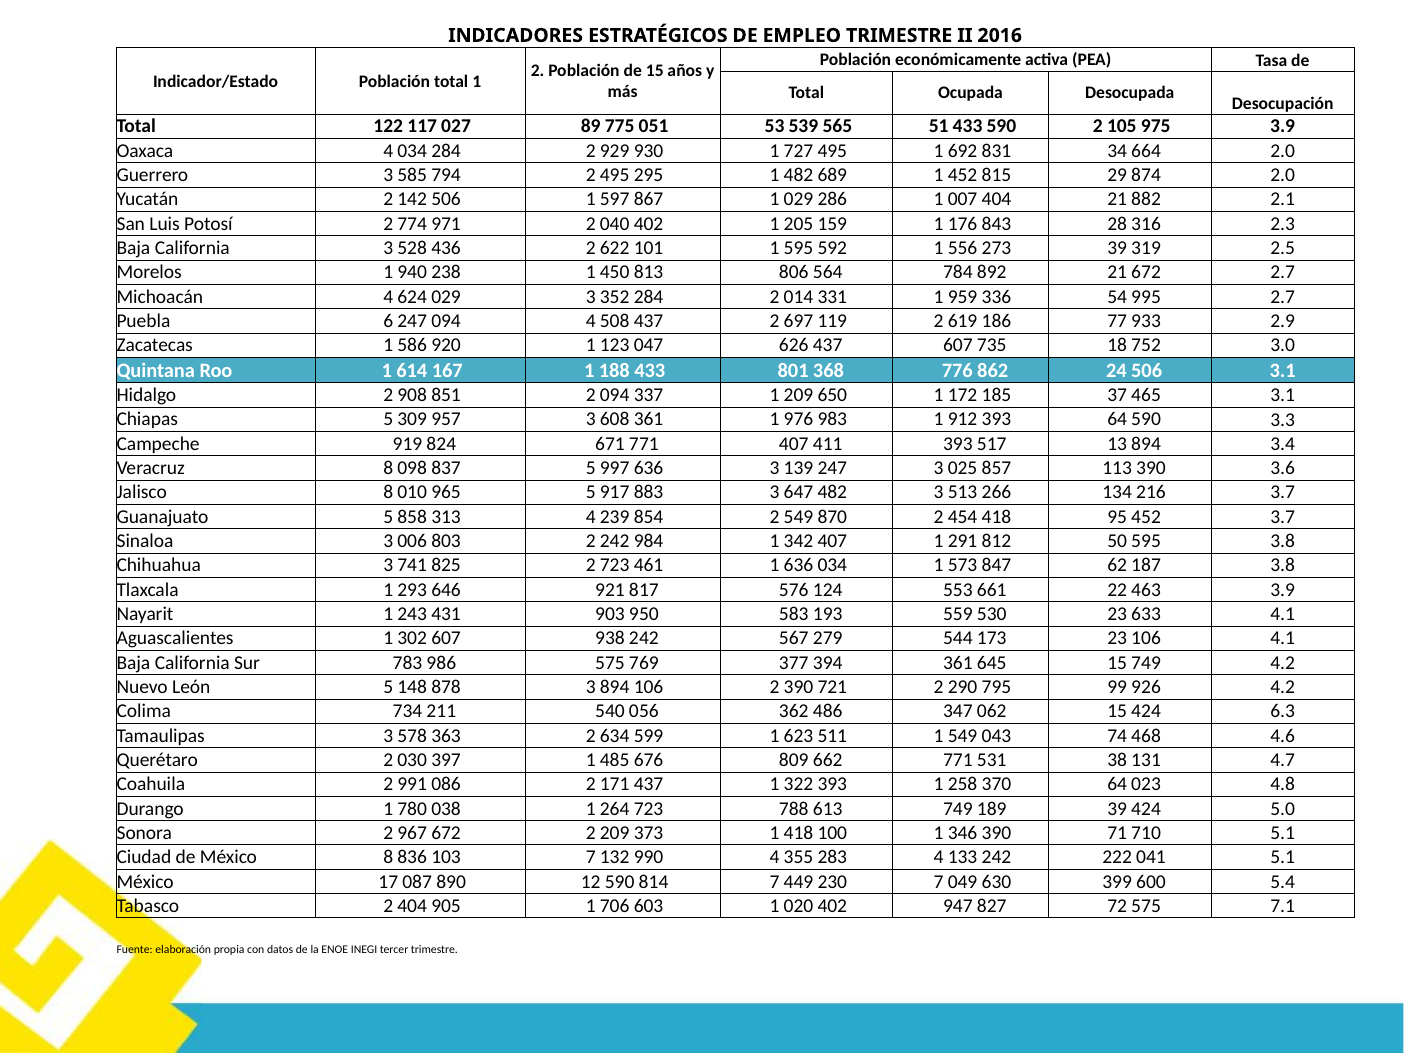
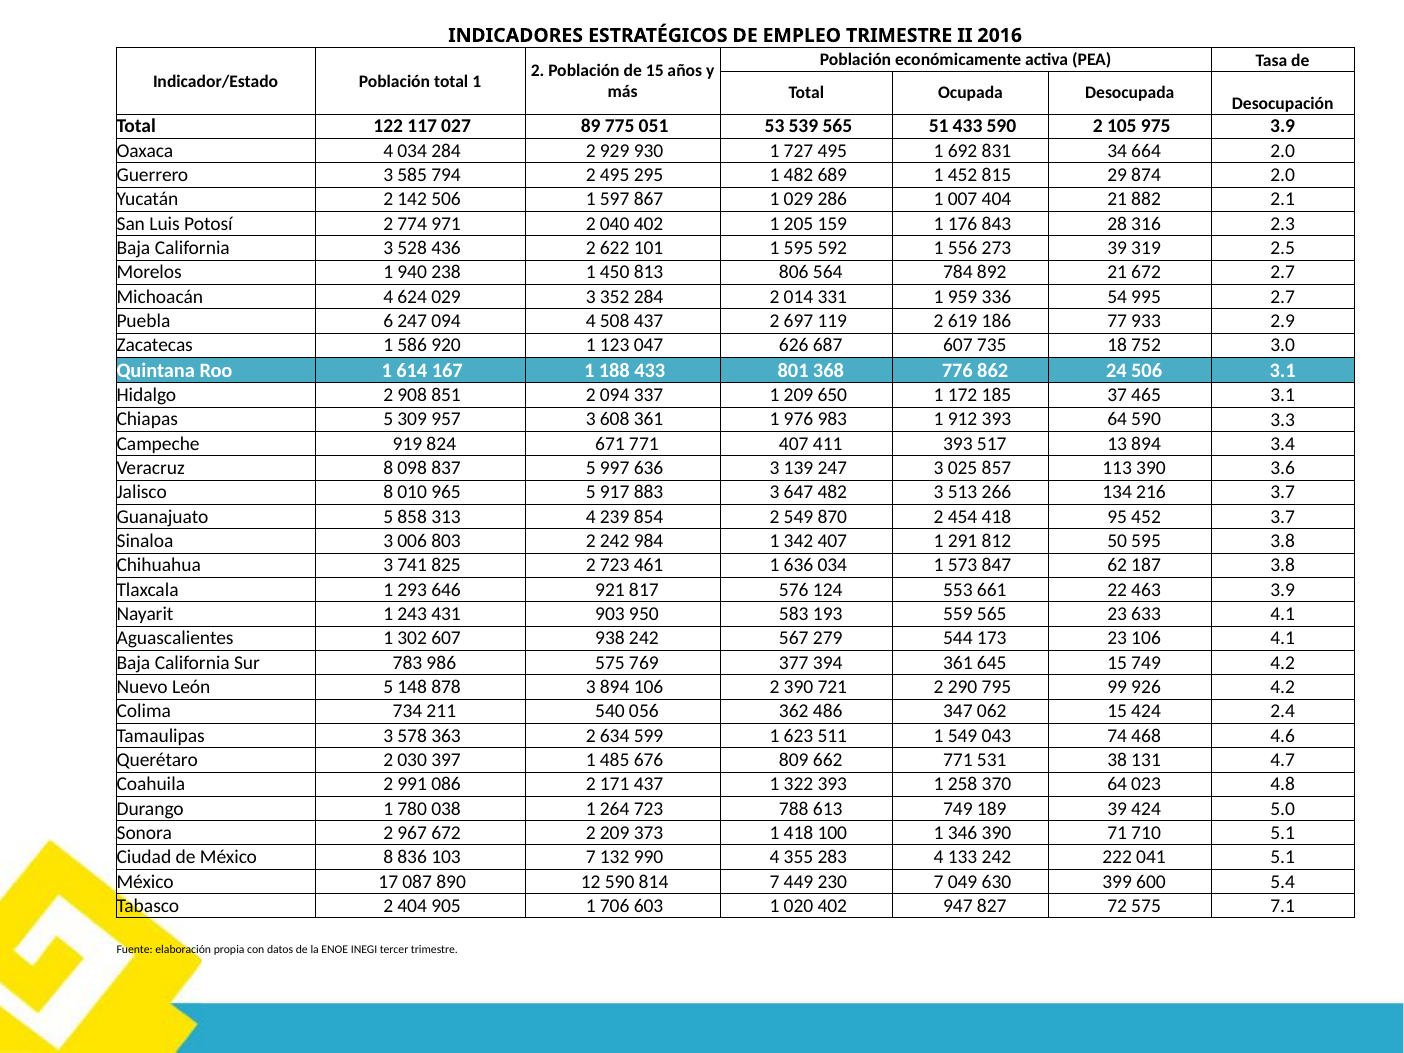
626 437: 437 -> 687 (828, 345)
559 530: 530 -> 565 (992, 614)
6.3: 6.3 -> 2.4 (1283, 711)
